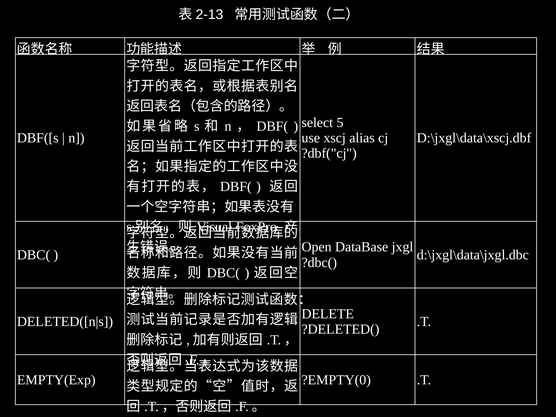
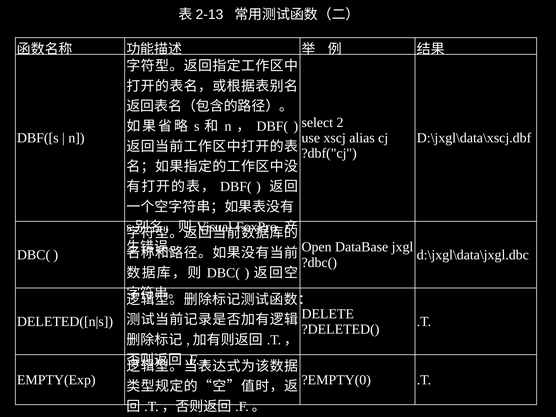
5: 5 -> 2 (340, 123)
